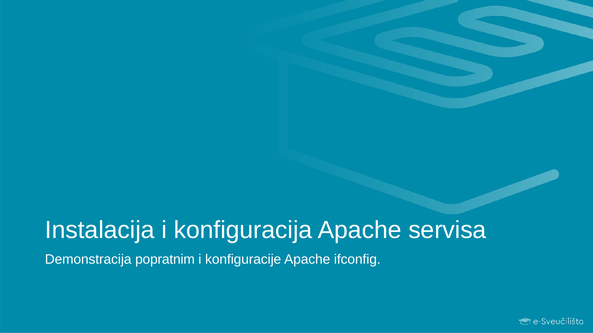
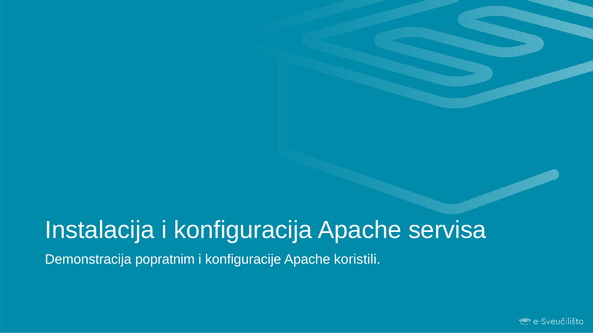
ifconfig: ifconfig -> koristili (357, 260)
